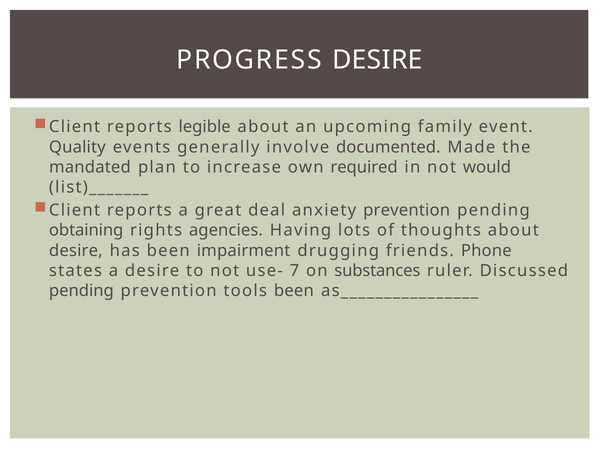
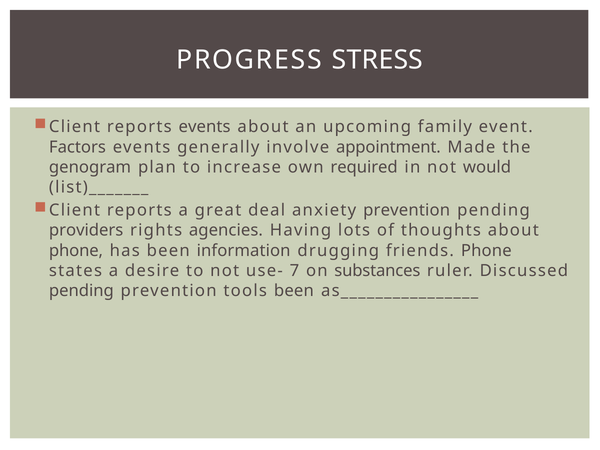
PROGRESS DESIRE: DESIRE -> STRESS (377, 60)
reports legible: legible -> events (205, 127)
Quality: Quality -> Factors (77, 147)
documented: documented -> appointment (388, 147)
mandated: mandated -> genogram (90, 167)
obtaining: obtaining -> providers (86, 230)
desire: desire -> phone (76, 251)
impairment: impairment -> information (244, 251)
